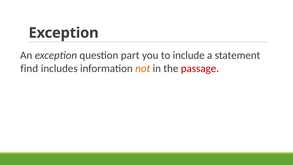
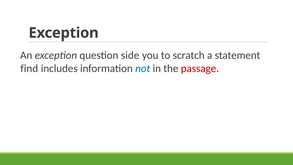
part: part -> side (130, 55)
include: include -> scratch (189, 55)
not colour: orange -> blue (143, 68)
